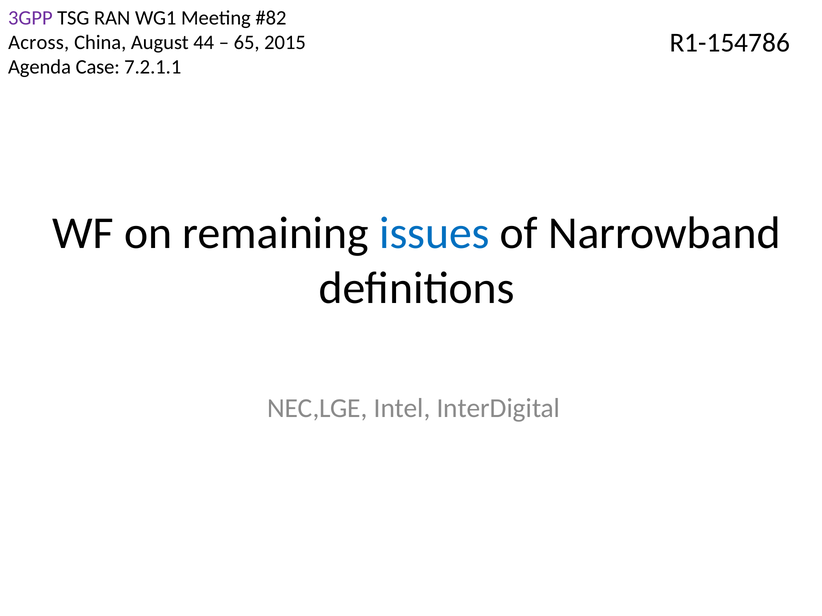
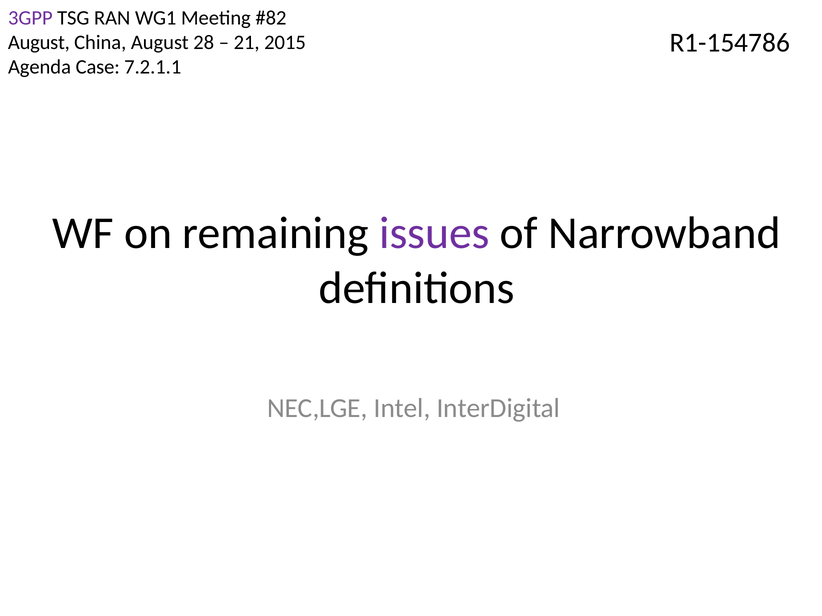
Across: Across -> August (39, 42)
44: 44 -> 28 (204, 42)
65: 65 -> 21 (247, 42)
issues colour: blue -> purple (434, 234)
